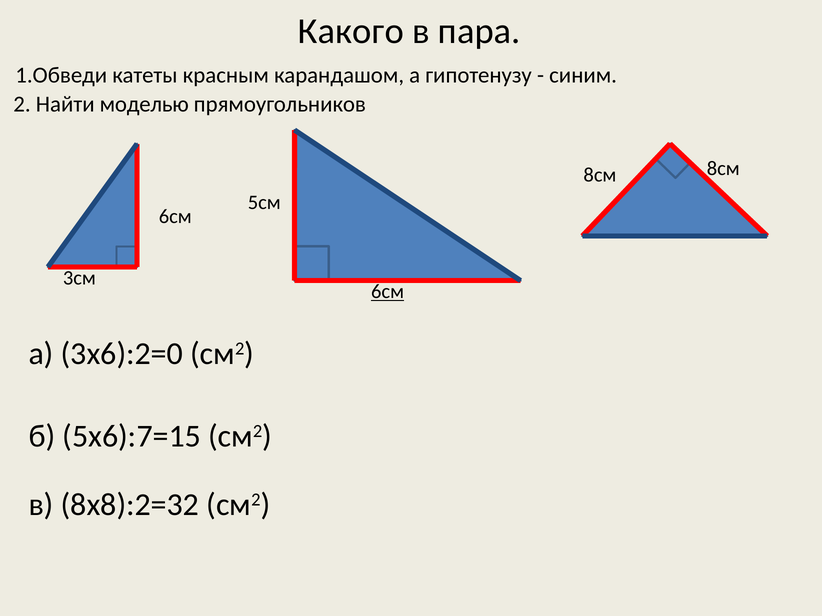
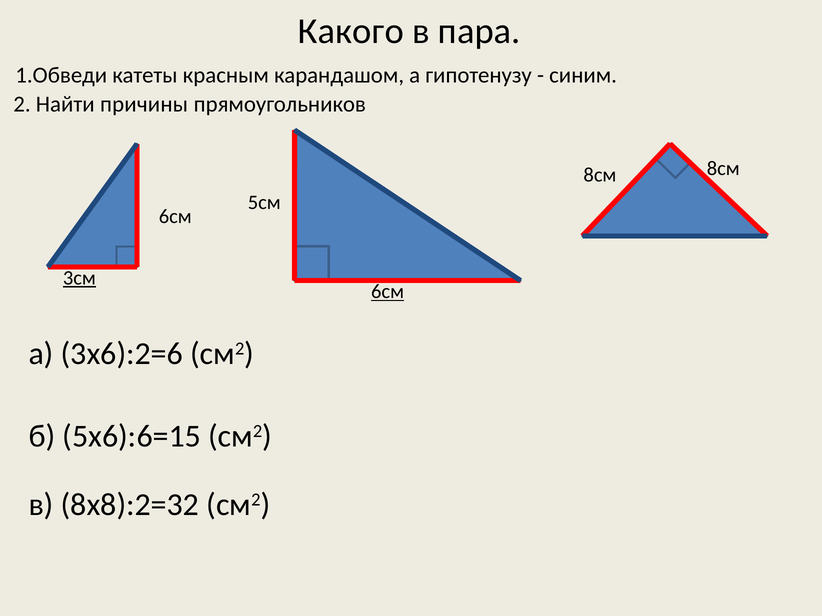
моделью: моделью -> причины (144, 104)
3см underline: none -> present (79, 278)
3х6):2=0: 3х6):2=0 -> 3х6):2=6 (122, 354)
5х6):7=15: 5х6):7=15 -> 5х6):6=15 (132, 436)
